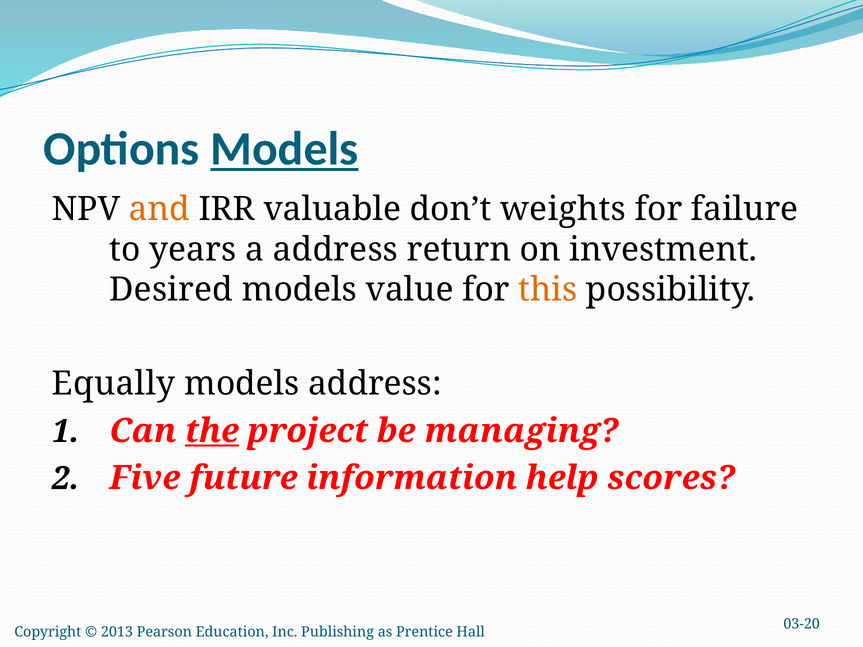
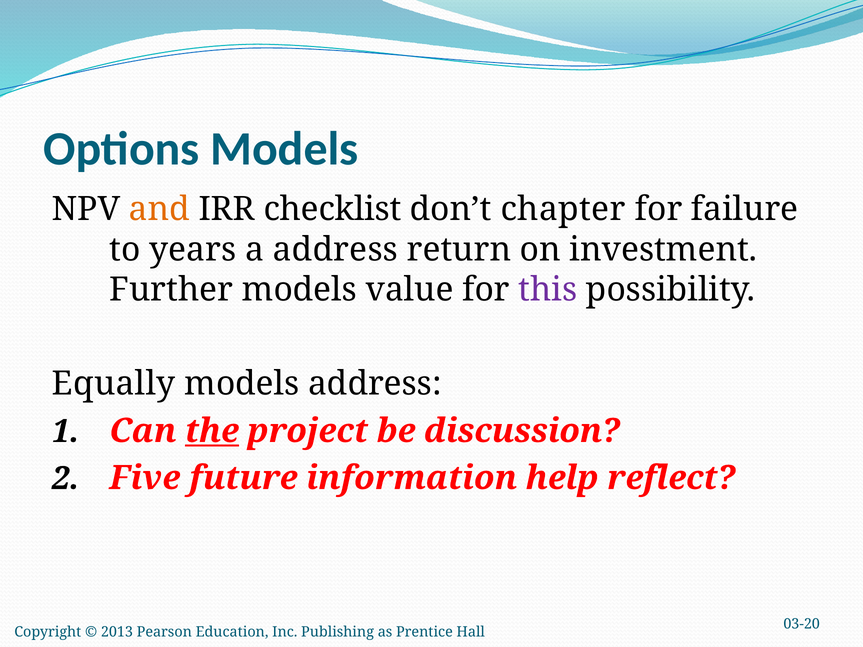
Models underline: present -> none (284, 149)
valuable: valuable -> checklist (333, 209)
weights: weights -> chapter (563, 209)
Desired: Desired -> Further (171, 290)
this colour: orange -> purple (548, 290)
managing: managing -> discussion (522, 431)
scores: scores -> reflect (671, 478)
